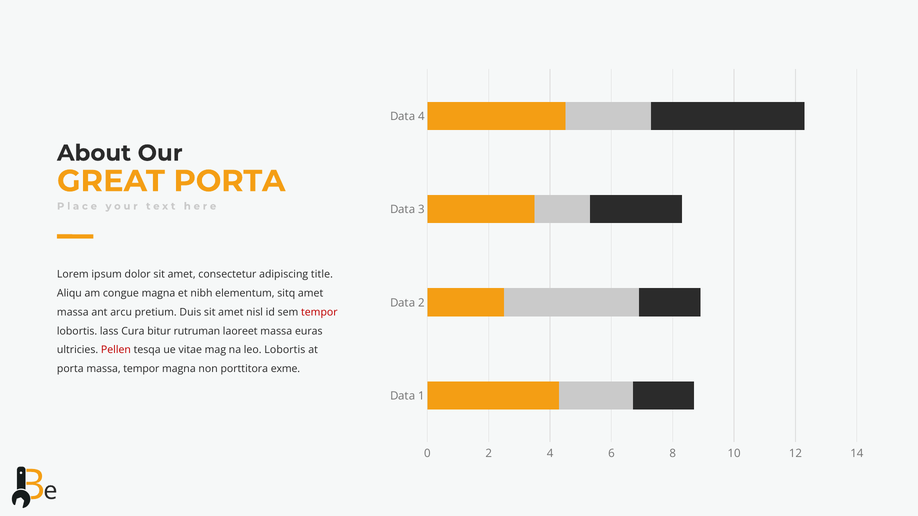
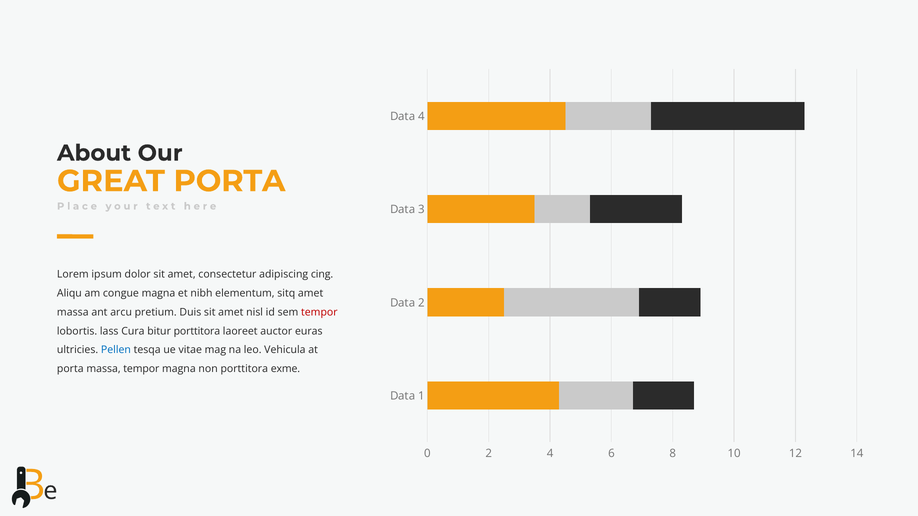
title: title -> cing (322, 274)
bitur rutruman: rutruman -> porttitora (197, 331)
laoreet massa: massa -> auctor (276, 331)
Pellen colour: red -> blue (116, 350)
leo Lobortis: Lobortis -> Vehicula (285, 350)
